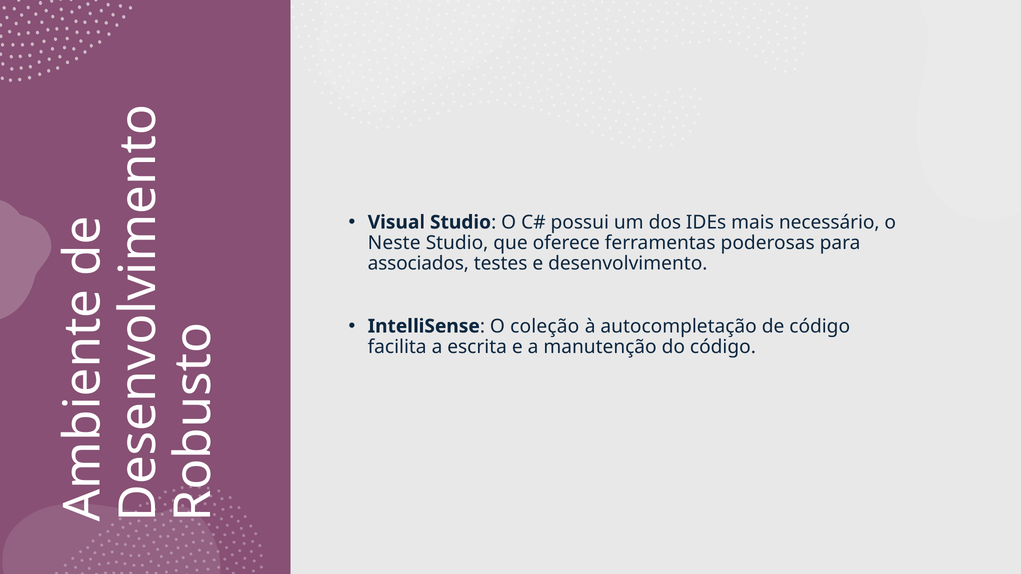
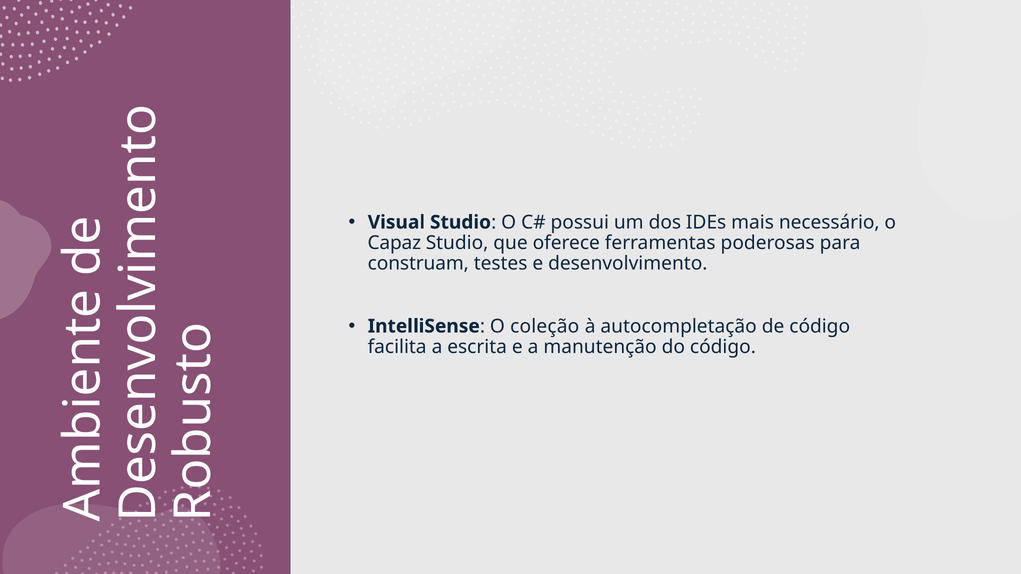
Neste: Neste -> Capaz (394, 243)
associados: associados -> construam (418, 264)
